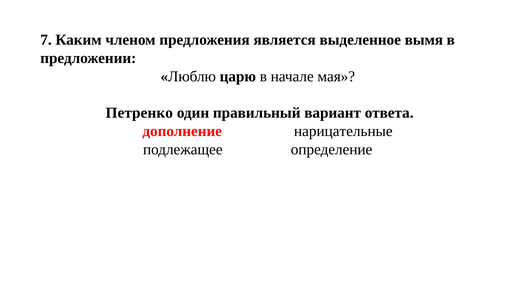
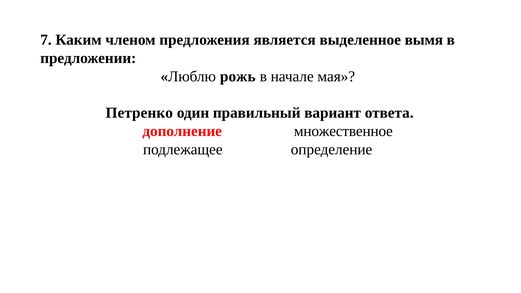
царю: царю -> рожь (238, 76)
нарицательные: нарицательные -> множественное (343, 131)
